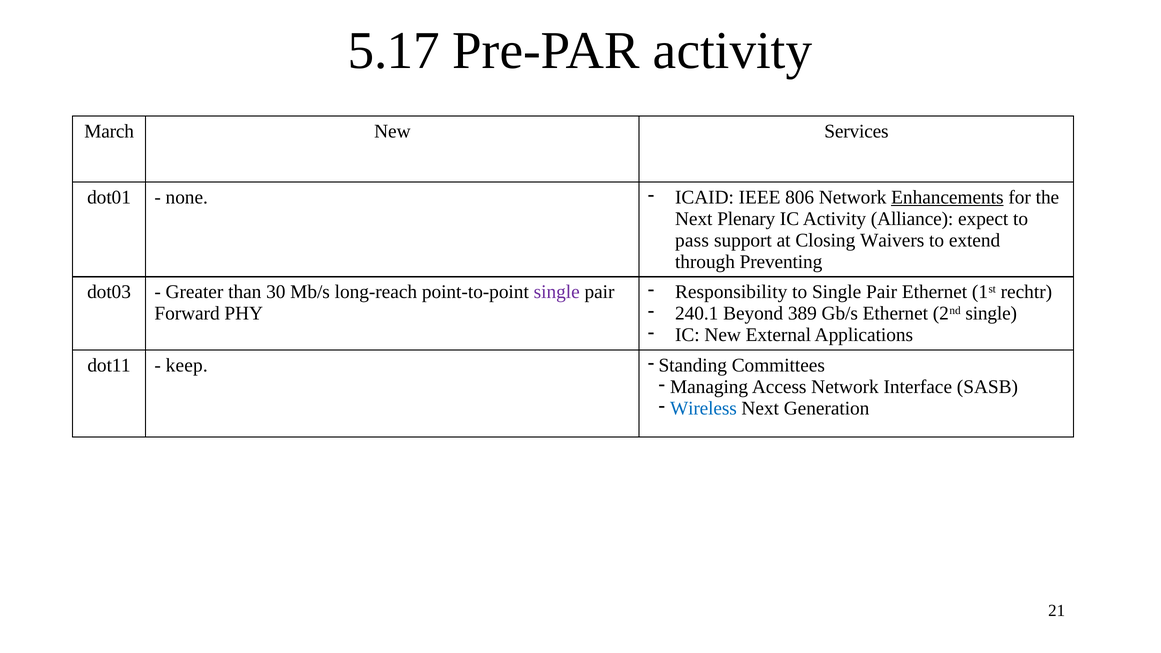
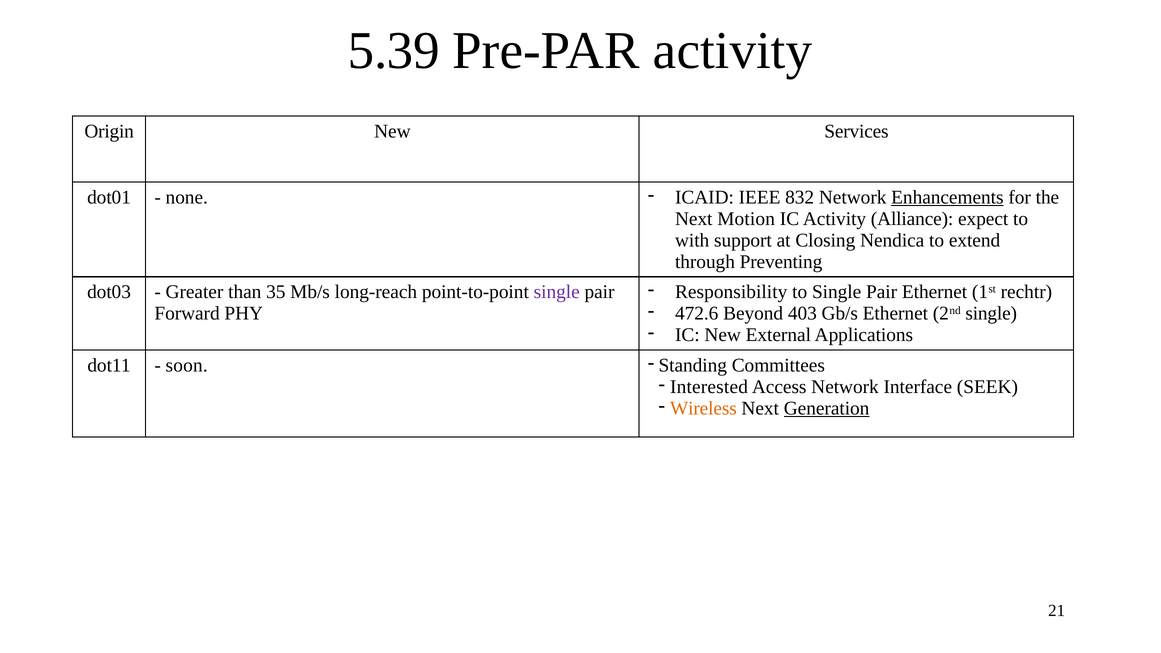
5.17: 5.17 -> 5.39 (394, 51)
March: March -> Origin (109, 131)
806: 806 -> 832 (800, 197)
Plenary: Plenary -> Motion (746, 219)
pass: pass -> with (692, 240)
Waivers: Waivers -> Nendica (892, 240)
30: 30 -> 35 (276, 292)
240.1: 240.1 -> 472.6 (697, 314)
389: 389 -> 403 (802, 314)
keep: keep -> soon (187, 365)
Managing: Managing -> Interested (709, 387)
SASB: SASB -> SEEK (987, 387)
Wireless colour: blue -> orange (703, 408)
Generation underline: none -> present (827, 408)
